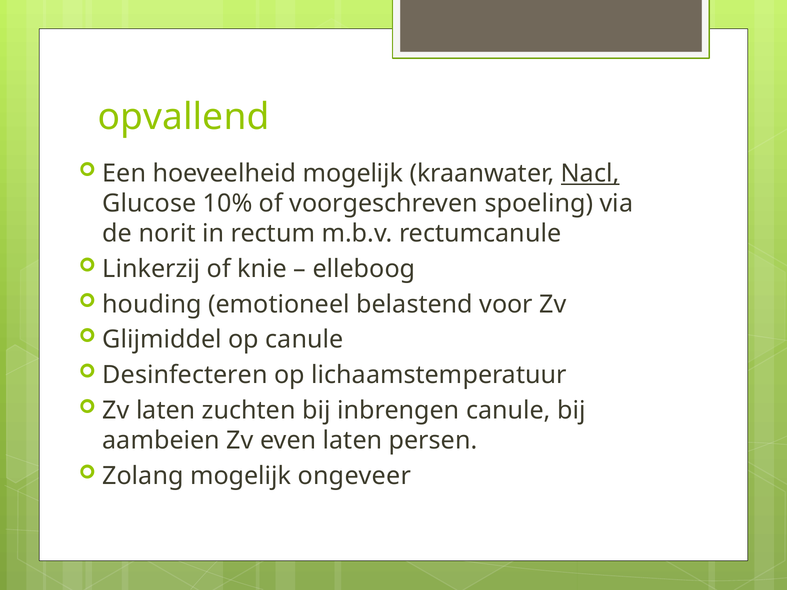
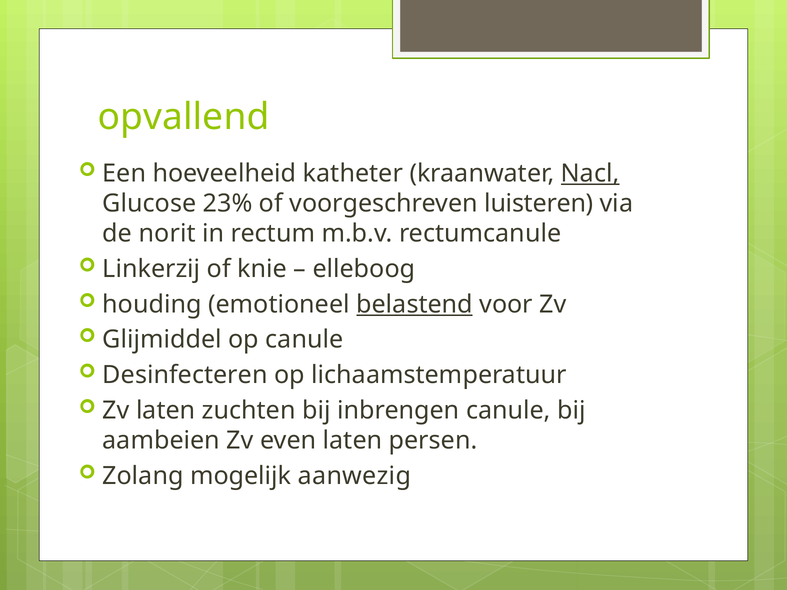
hoeveelheid mogelijk: mogelijk -> katheter (353, 173)
10%: 10% -> 23% (228, 203)
spoeling: spoeling -> luisteren (539, 203)
belastend underline: none -> present (415, 304)
ongeveer: ongeveer -> aanwezig (354, 476)
